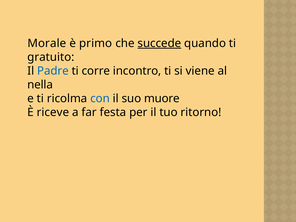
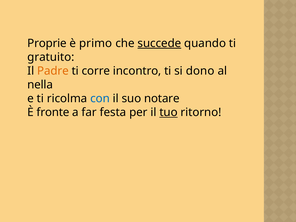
Morale: Morale -> Proprie (47, 43)
Padre colour: blue -> orange (53, 71)
viene: viene -> dono (200, 71)
muore: muore -> notare (162, 99)
riceve: riceve -> fronte (53, 112)
tuo underline: none -> present (169, 112)
